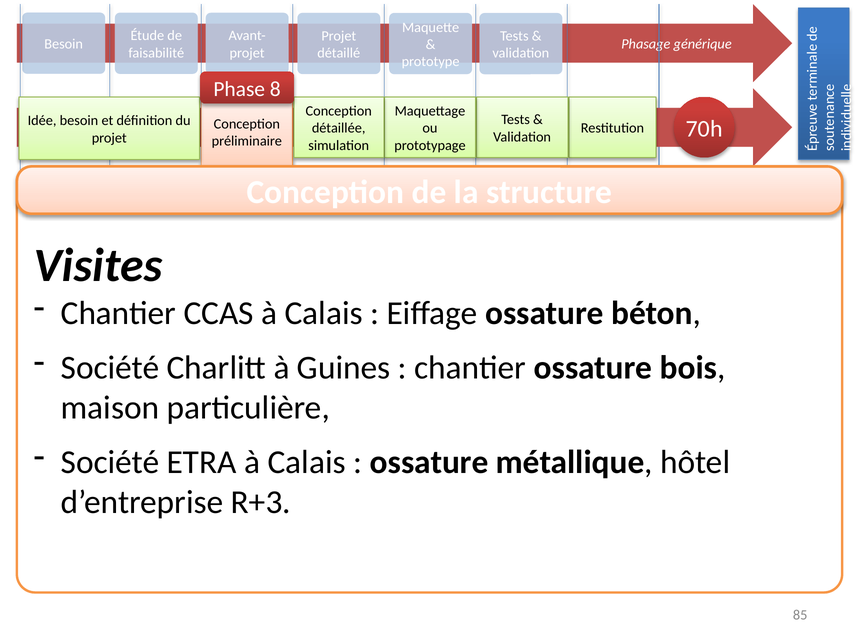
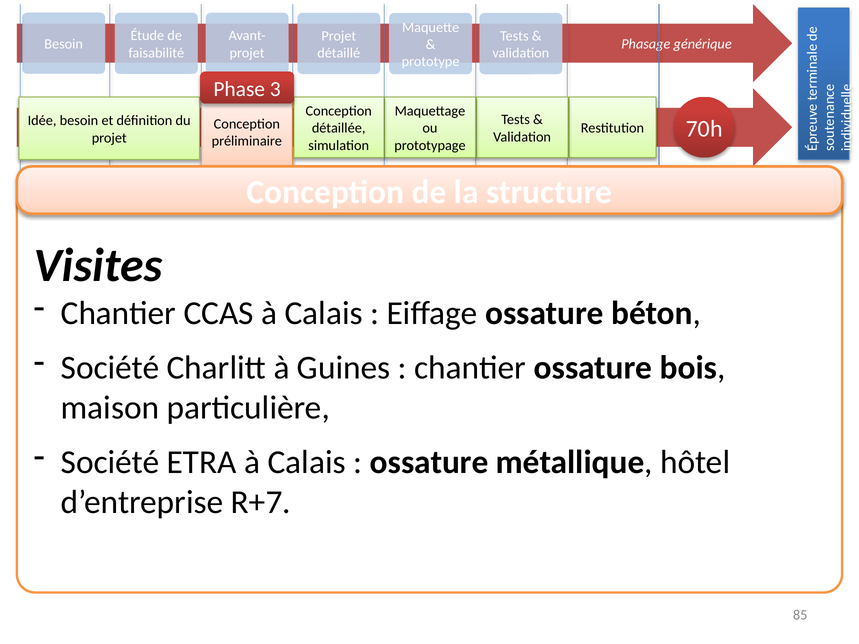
8: 8 -> 3 (275, 89)
R+3: R+3 -> R+7 (261, 502)
